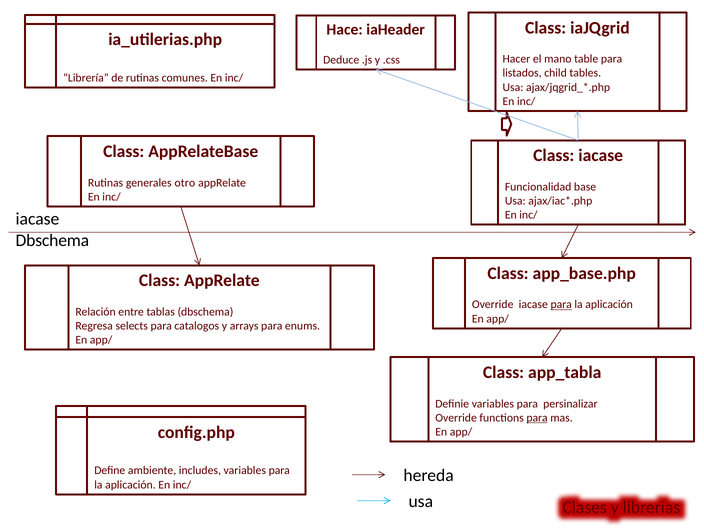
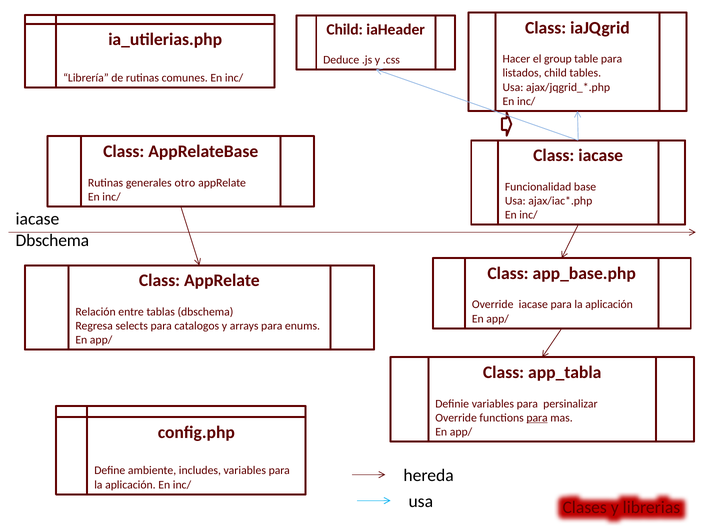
Hace: Hace -> Child (345, 29)
mano: mano -> group (558, 59)
para underline: present -> none (561, 305)
